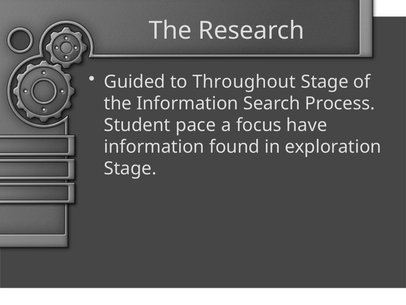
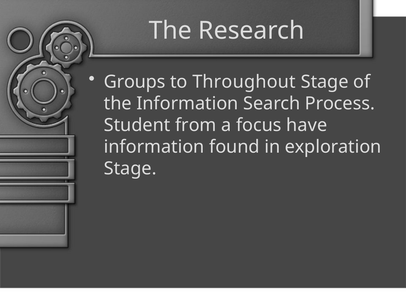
Guided: Guided -> Groups (135, 82)
pace: pace -> from (196, 125)
